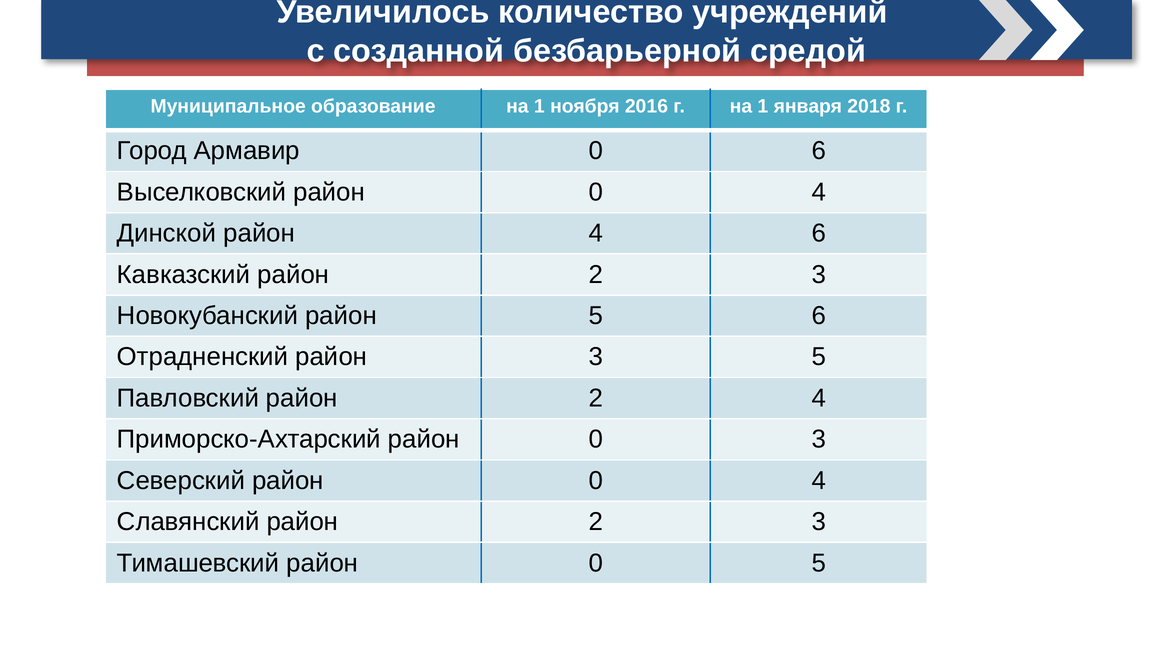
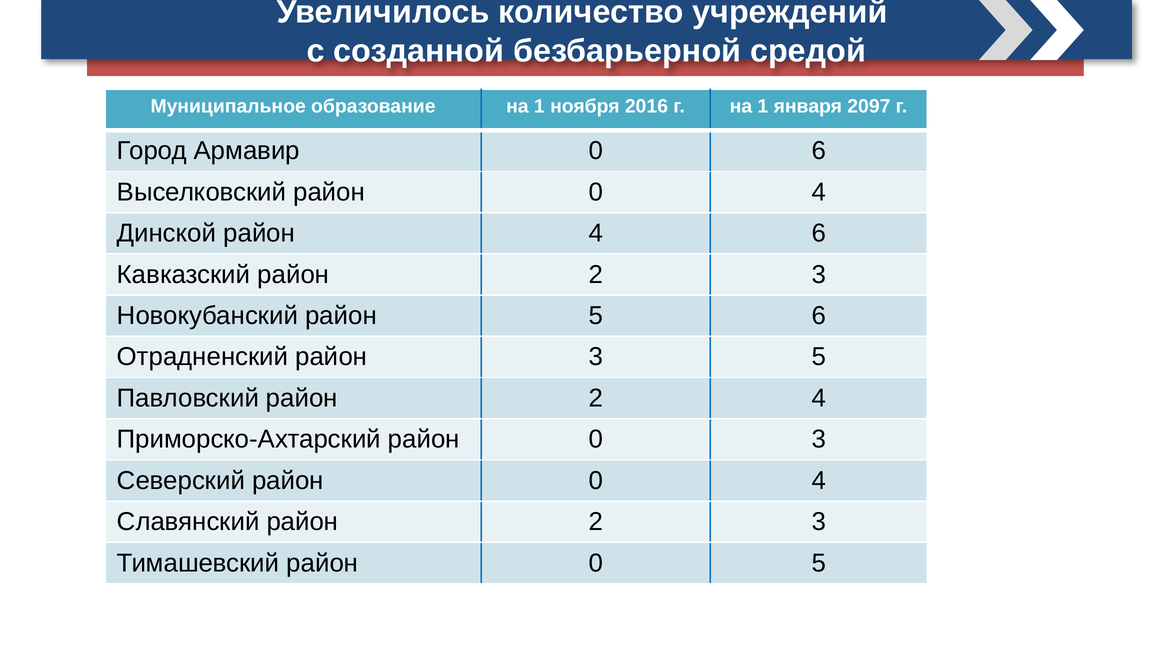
2018: 2018 -> 2097 (869, 106)
